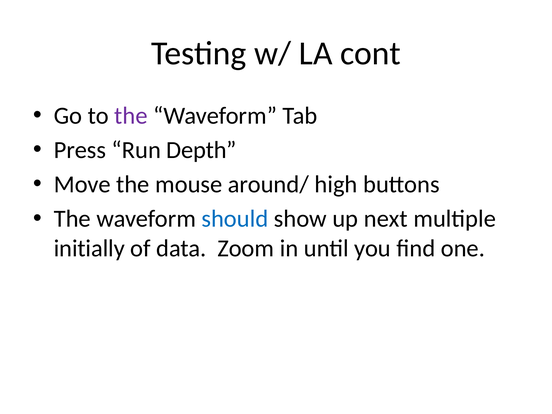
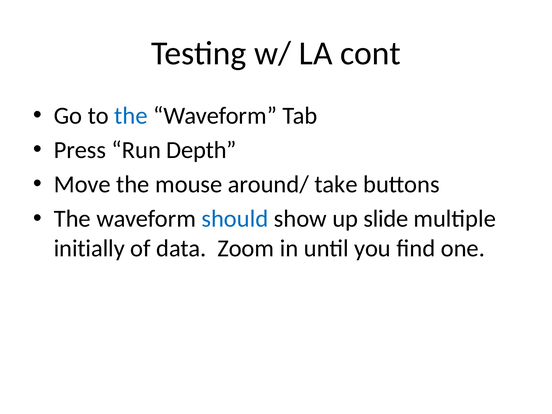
the colour: purple -> blue (131, 116)
high: high -> take (336, 185)
next: next -> slide (386, 219)
